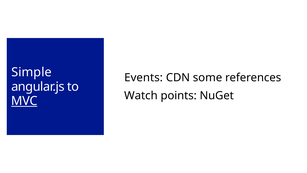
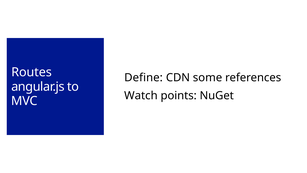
Simple: Simple -> Routes (32, 72)
Events: Events -> Define (144, 77)
MVC underline: present -> none (24, 101)
